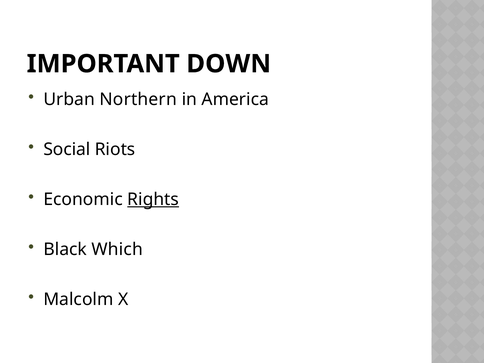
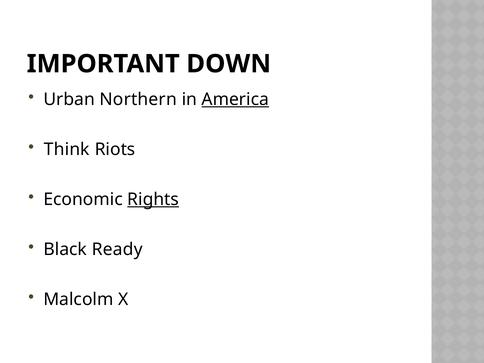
America underline: none -> present (235, 99)
Social: Social -> Think (67, 149)
Which: Which -> Ready (117, 249)
